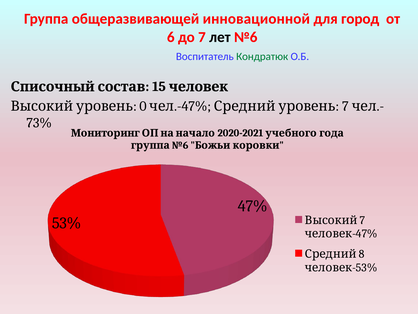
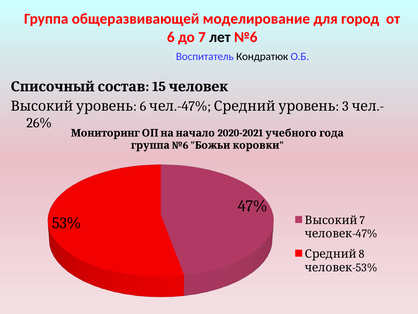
инновационной: инновационной -> моделирование (256, 19)
Кондратюк colour: green -> black (262, 56)
0: 0 -> 6 (143, 106)
7: 7 -> 3 (345, 106)
73%: 73% -> 26% (39, 123)
